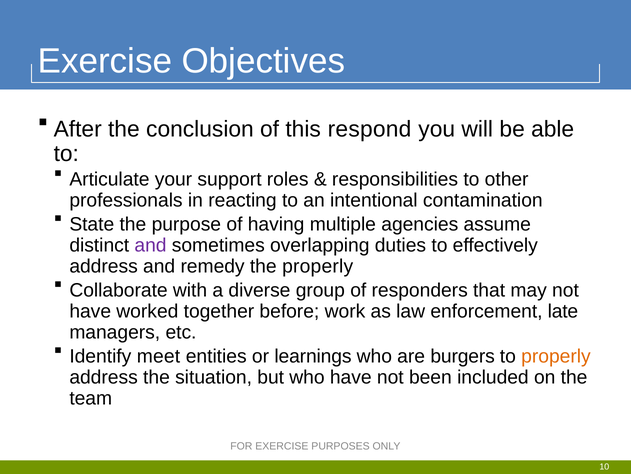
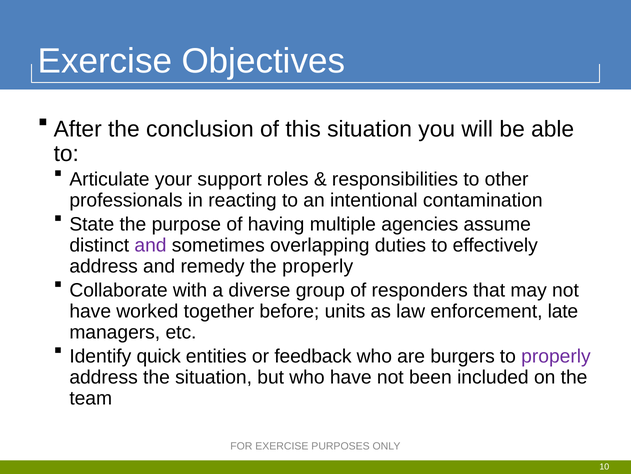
this respond: respond -> situation (370, 129)
work: work -> units (345, 311)
meet: meet -> quick (159, 356)
learnings: learnings -> feedback (313, 356)
properly colour: orange -> purple (556, 356)
